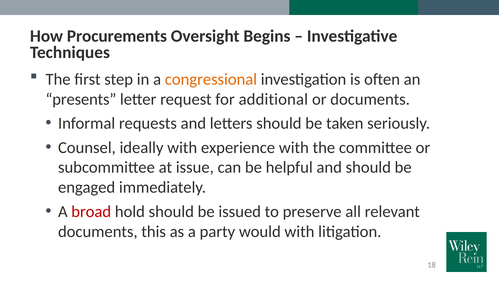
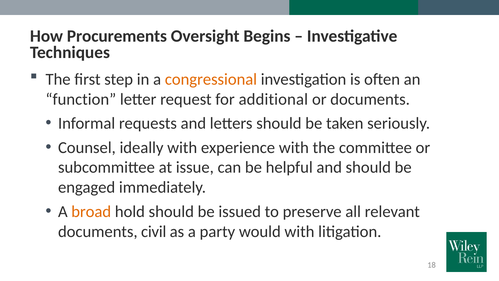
presents: presents -> function (81, 99)
broad colour: red -> orange (91, 211)
this: this -> civil (154, 231)
